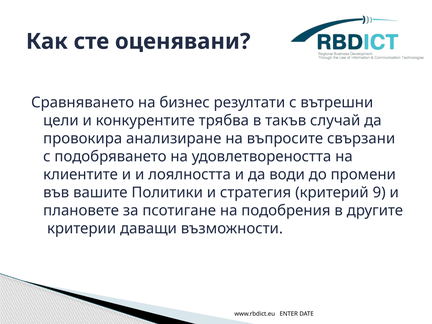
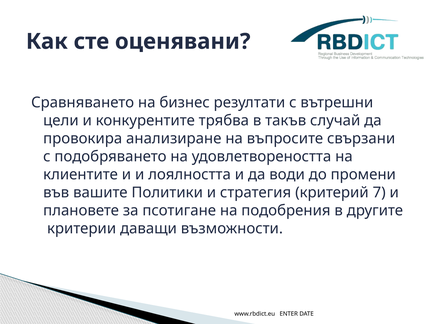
9: 9 -> 7 (379, 193)
